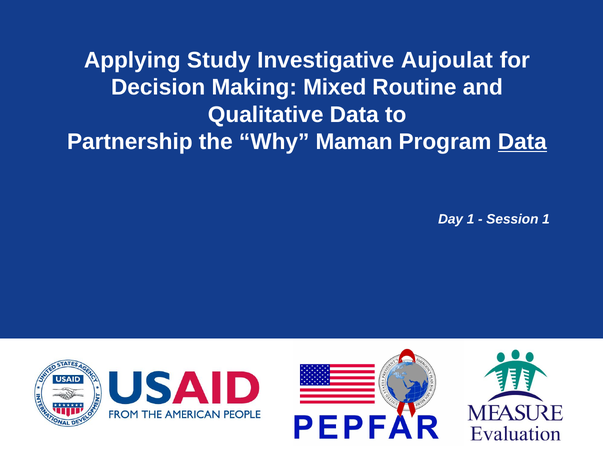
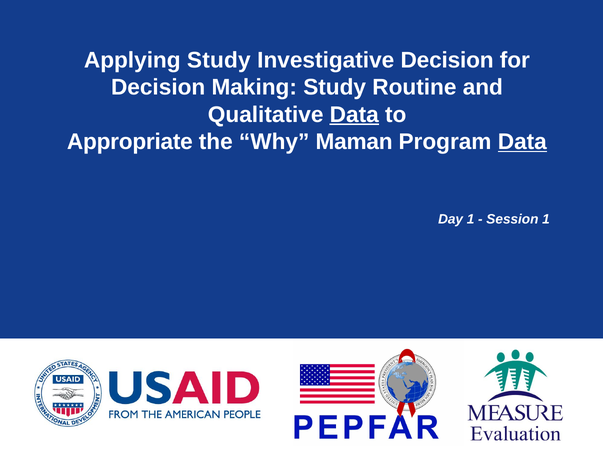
Investigative Aujoulat: Aujoulat -> Decision (447, 60)
Making Mixed: Mixed -> Study (335, 87)
Data underline: none -> present (354, 115)
Partnership: Partnership -> Appropriate (130, 142)
